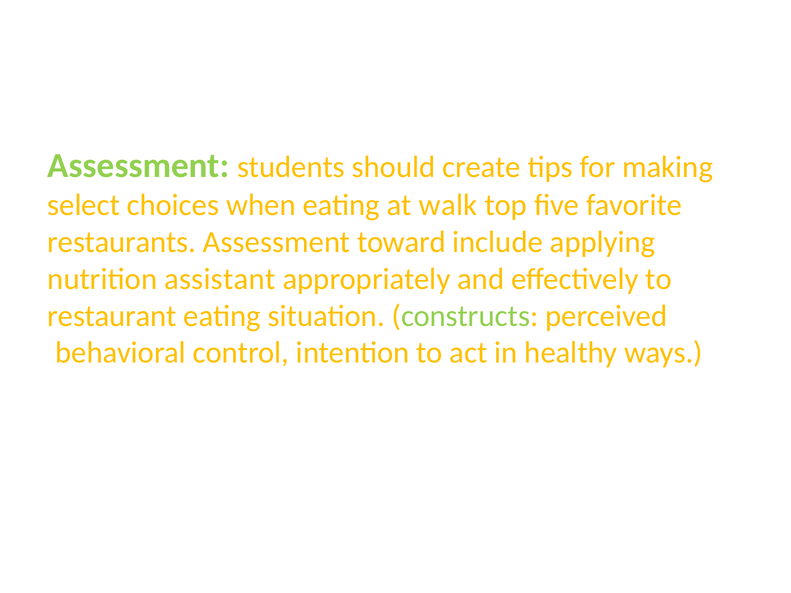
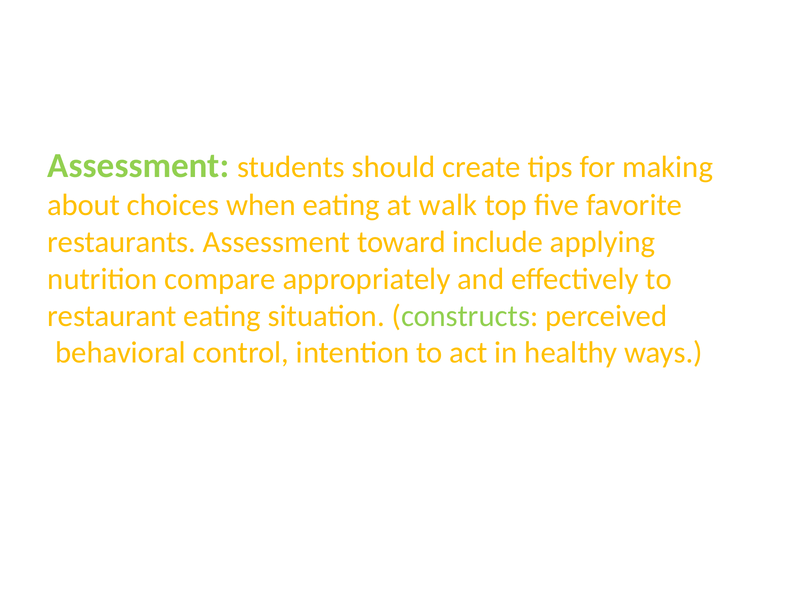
select: select -> about (84, 205)
assistant: assistant -> compare (220, 279)
